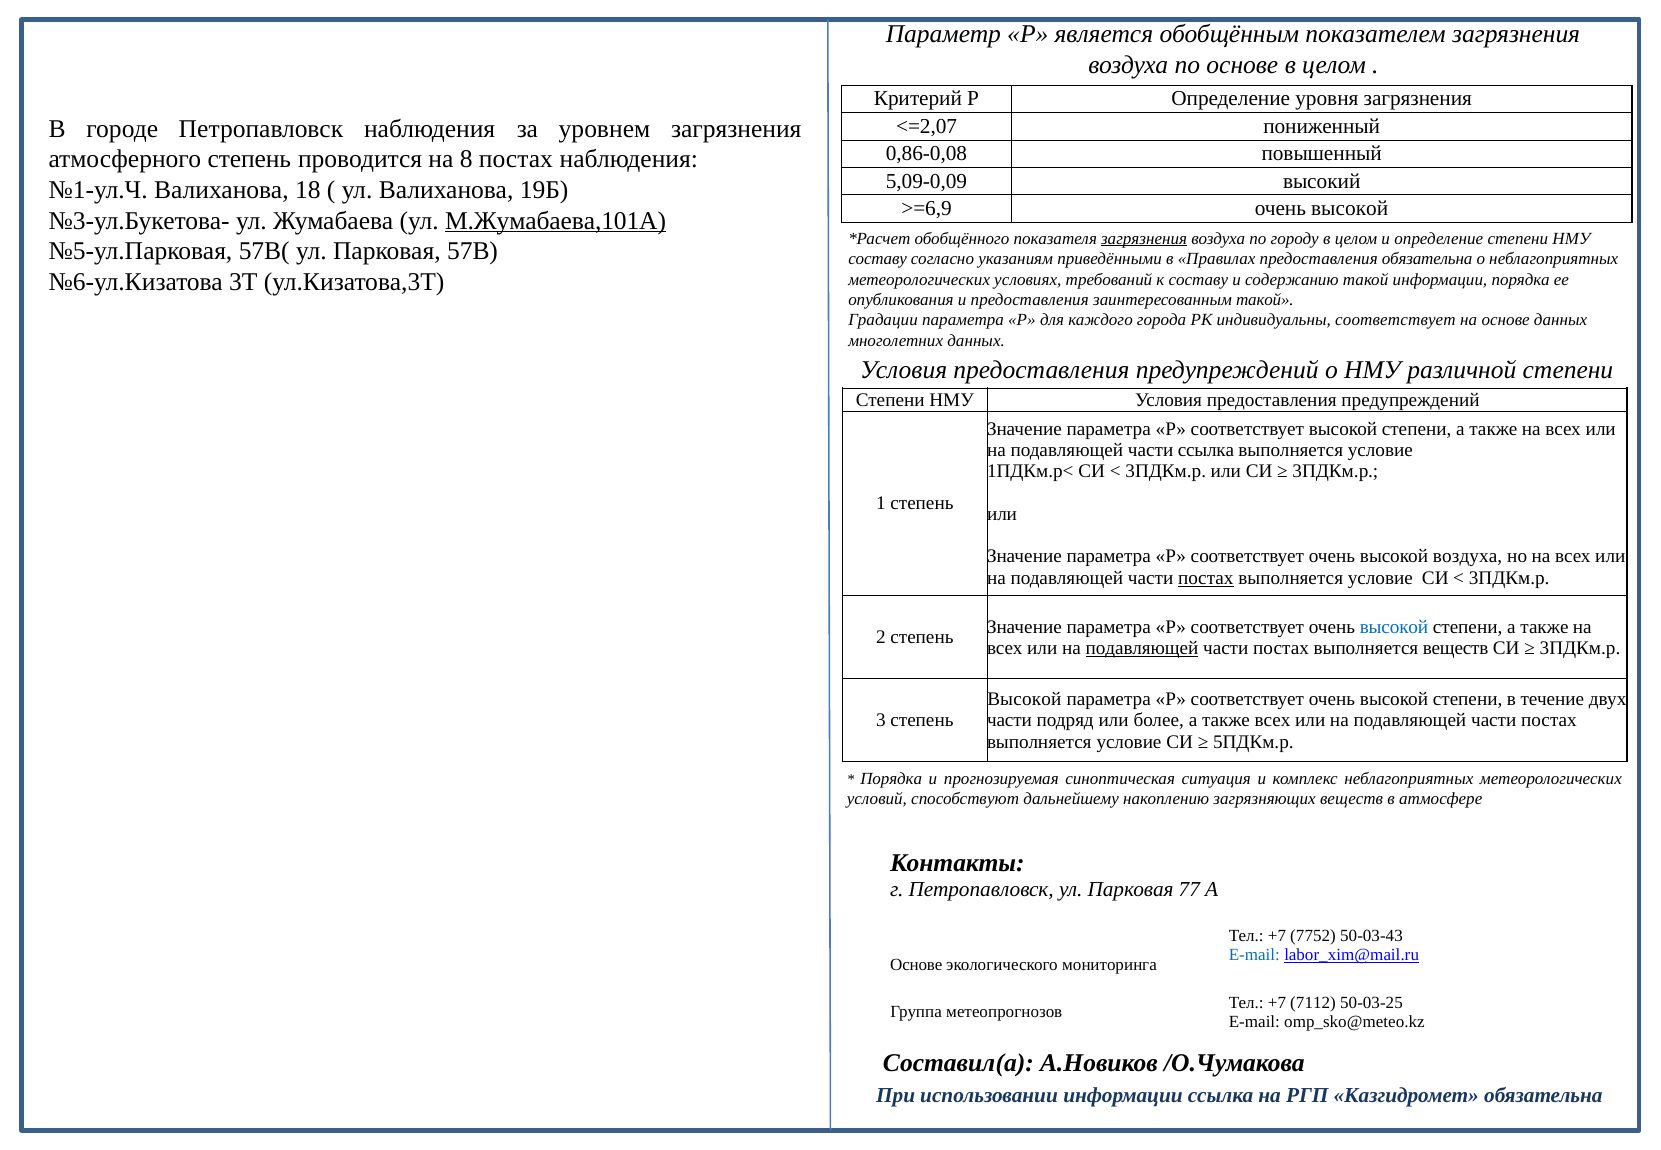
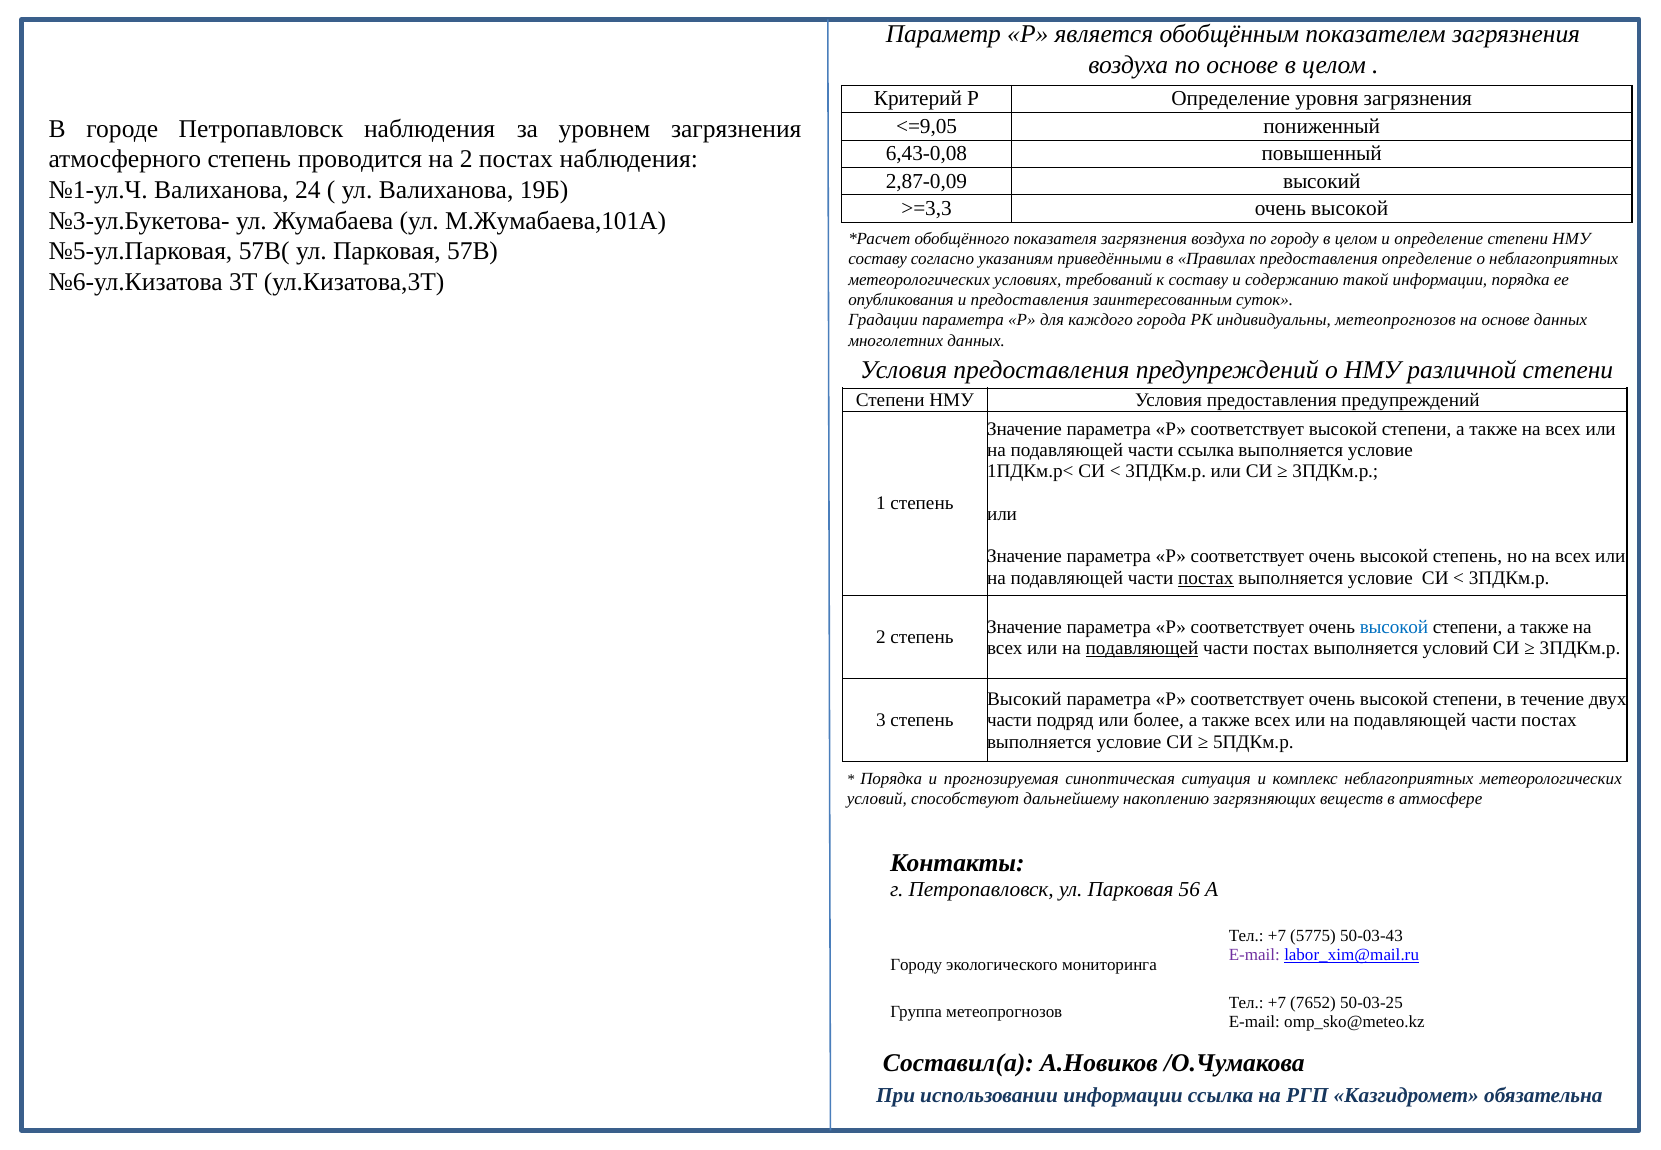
<=2,07: <=2,07 -> <=9,05 (927, 126)
0,86-0,08: 0,86-0,08 -> 6,43-0,08 (926, 154)
на 8: 8 -> 2 (466, 159)
5,09-0,09: 5,09-0,09 -> 2,87-0,09 (926, 181)
18: 18 -> 24 (308, 190)
>=6,9: >=6,9 -> >=3,3 (926, 208)
М.Жумабаева,101А underline: present -> none (556, 221)
загрязнения underline: present -> none (1144, 239)
предоставления обязательна: обязательна -> определение (1427, 259)
заинтересованным такой: такой -> суток (1265, 300)
индивидуальны соответствует: соответствует -> метеопрогнозов (1395, 320)
высокой воздуха: воздуха -> степень (1468, 557)
выполняется веществ: веществ -> условий (1456, 648)
Высокой: Высокой -> Высокий (1024, 699)
77: 77 -> 56 (1189, 889)
7752: 7752 -> 5775 (1313, 936)
E-mail colour: blue -> purple (1254, 955)
Основе: Основе -> Городу (916, 965)
7112: 7112 -> 7652 (1313, 1003)
